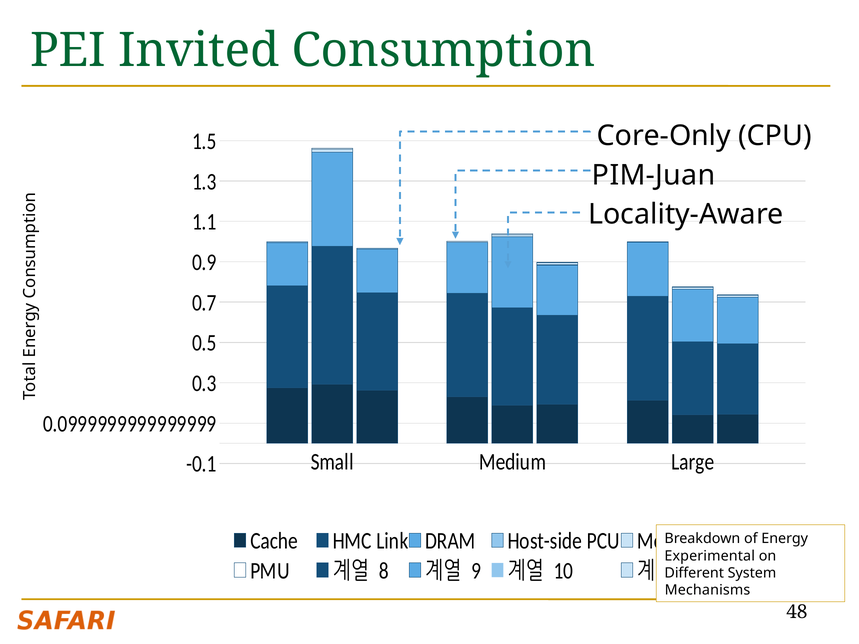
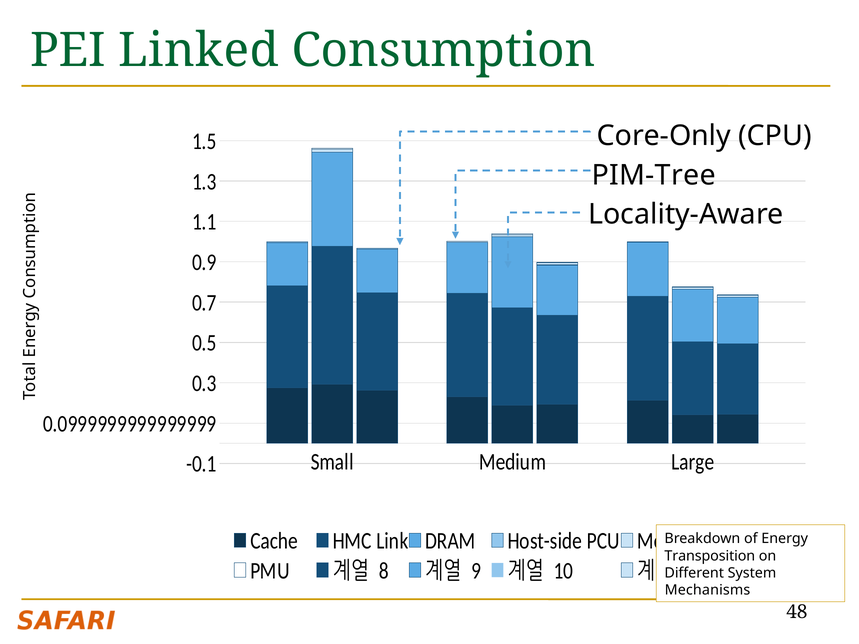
Invited: Invited -> Linked (199, 51)
PIM-Juan: PIM-Juan -> PIM-Tree (654, 175)
Experimental: Experimental -> Transposition (710, 556)
